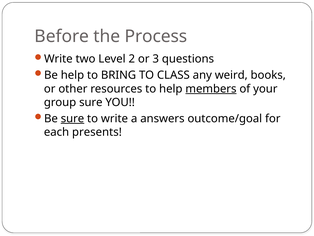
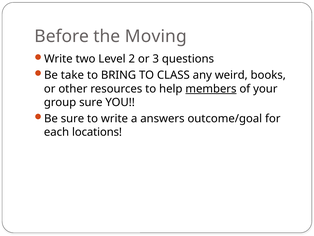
Process: Process -> Moving (156, 36)
Be help: help -> take (72, 75)
sure underline: present -> none (72, 118)
presents: presents -> locations (97, 132)
